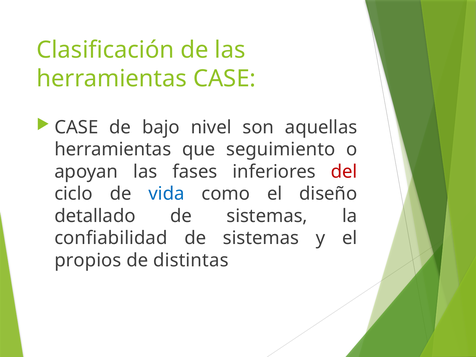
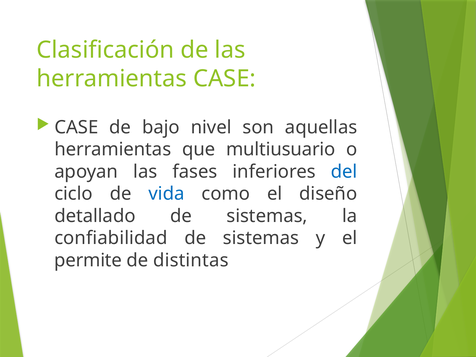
seguimiento: seguimiento -> multiusuario (281, 149)
del colour: red -> blue (344, 172)
propios: propios -> permite (88, 260)
